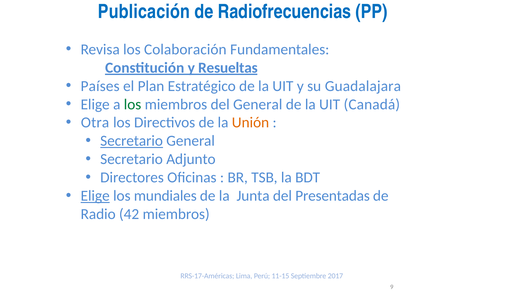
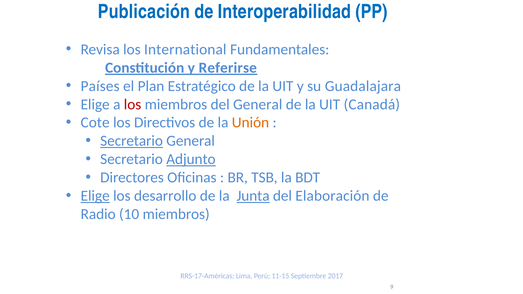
Radiofrecuencias: Radiofrecuencias -> Interoperabilidad (284, 12)
Colaboración: Colaboración -> International (185, 49)
Resueltas: Resueltas -> Referirse (228, 68)
los colour: green -> red (133, 104)
Otra: Otra -> Cote (95, 123)
Adjunto underline: none -> present (191, 159)
mundiales: mundiales -> desarrollo (165, 196)
Junta underline: none -> present (253, 196)
Presentadas: Presentadas -> Elaboración (332, 196)
42: 42 -> 10 (129, 214)
